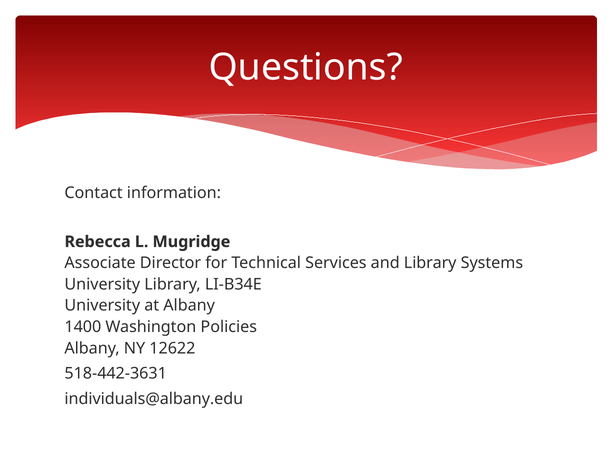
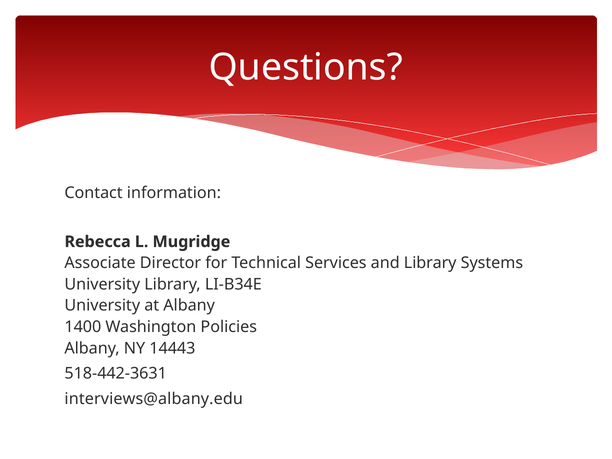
12622: 12622 -> 14443 (172, 348)
individuals@albany.edu: individuals@albany.edu -> interviews@albany.edu (154, 399)
